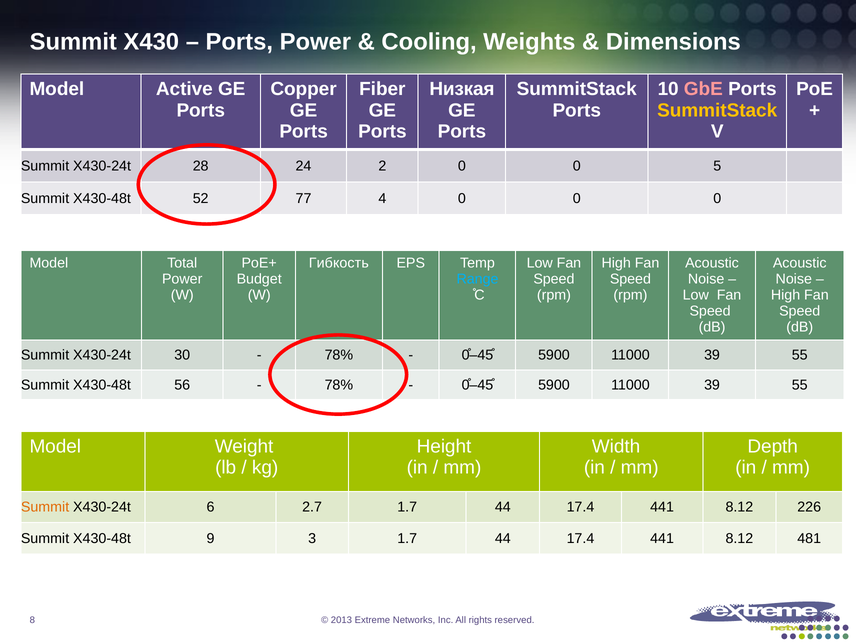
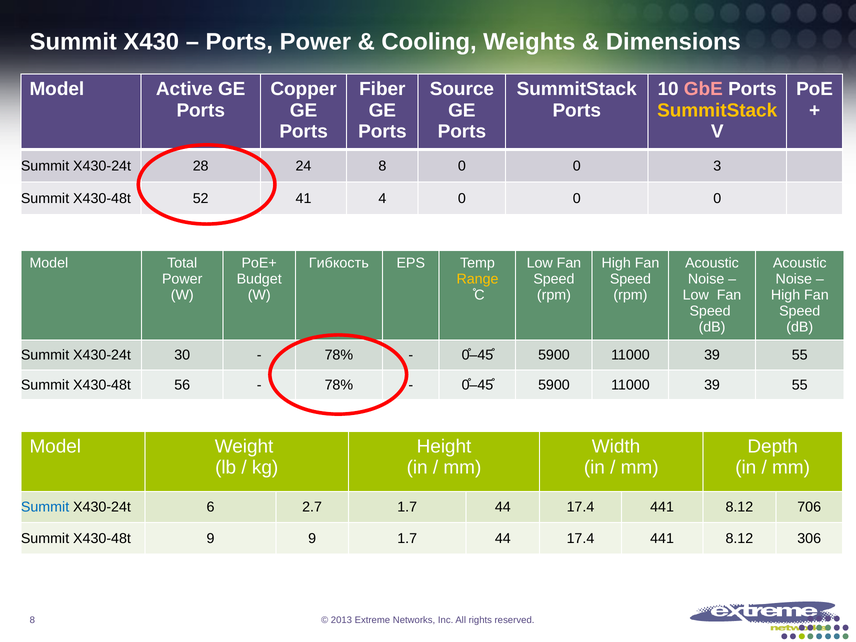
Низкая: Низкая -> Source (462, 89)
24 2: 2 -> 8 (382, 166)
5: 5 -> 3 (717, 166)
77: 77 -> 41 (304, 198)
Range colour: light blue -> yellow (477, 279)
Summit colour: orange -> blue (45, 507)
226: 226 -> 706 (809, 507)
9 3: 3 -> 9 (312, 539)
481: 481 -> 306 (809, 539)
